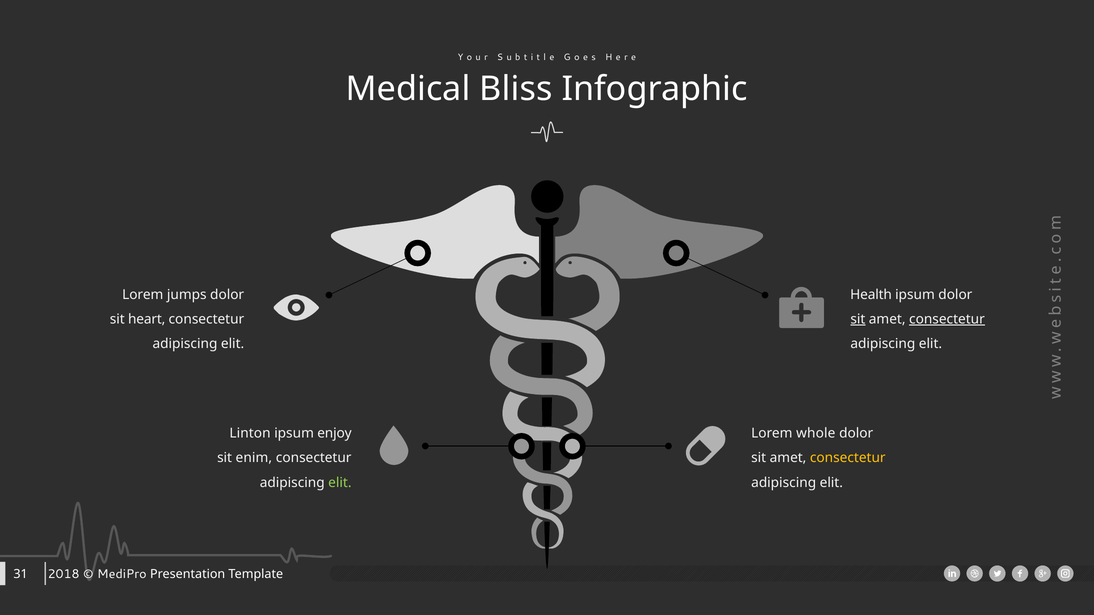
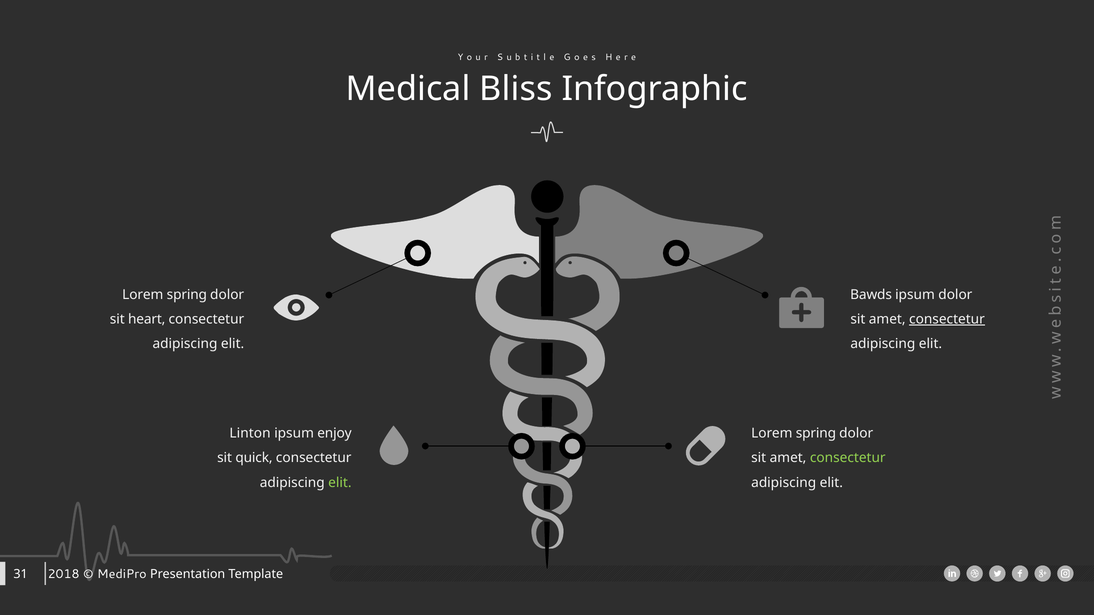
jumps: jumps -> spring (187, 295)
Health: Health -> Bawds (871, 295)
sit underline: present -> none (858, 319)
whole: whole -> spring (816, 434)
enim: enim -> quick (254, 458)
consectetur colour: yellow -> light green (848, 458)
